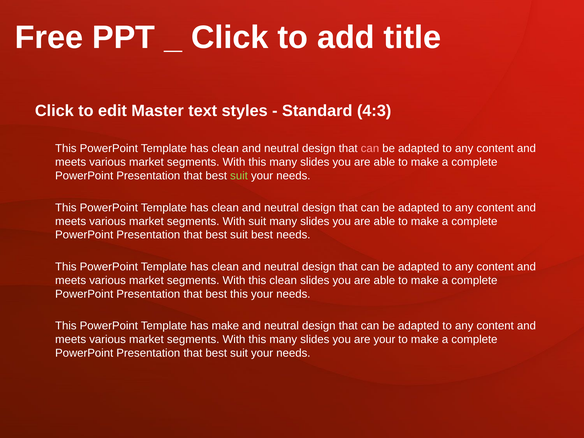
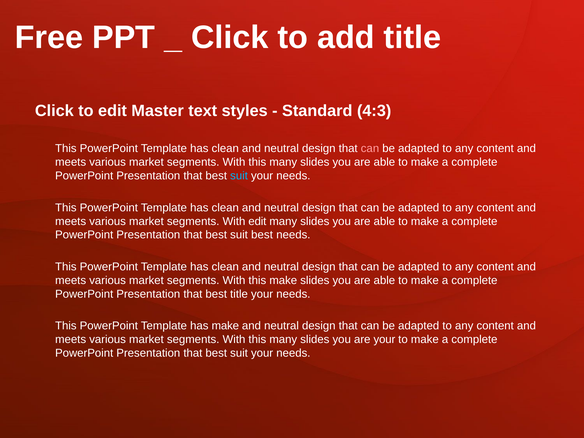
suit colour: light green -> light blue (239, 176)
With suit: suit -> edit (257, 221)
this clean: clean -> make (283, 280)
best this: this -> title (239, 294)
